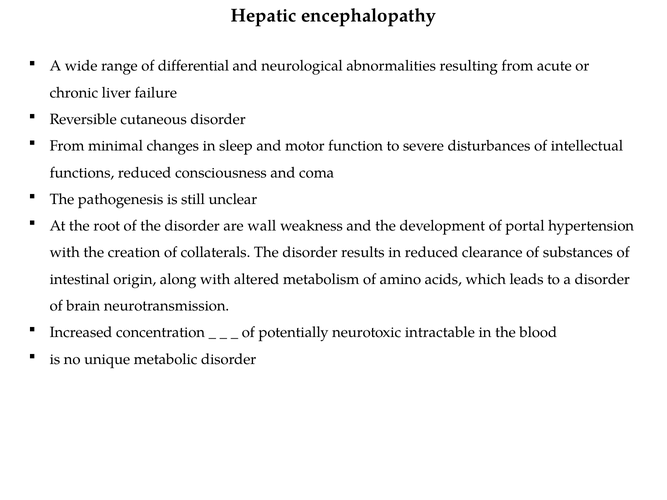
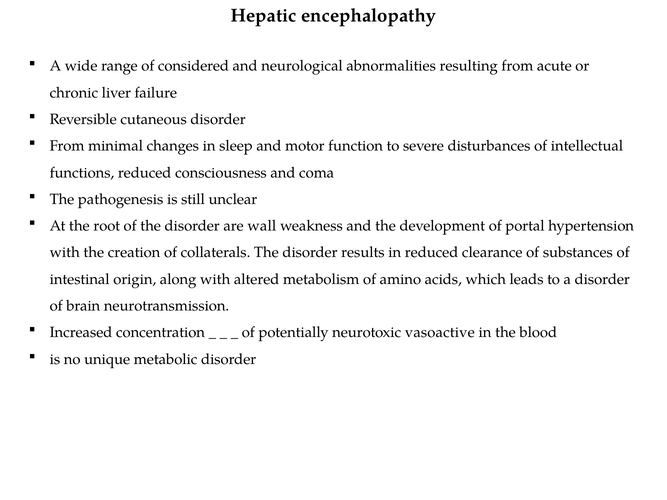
differential: differential -> considered (194, 66)
intractable: intractable -> vasoactive (440, 333)
